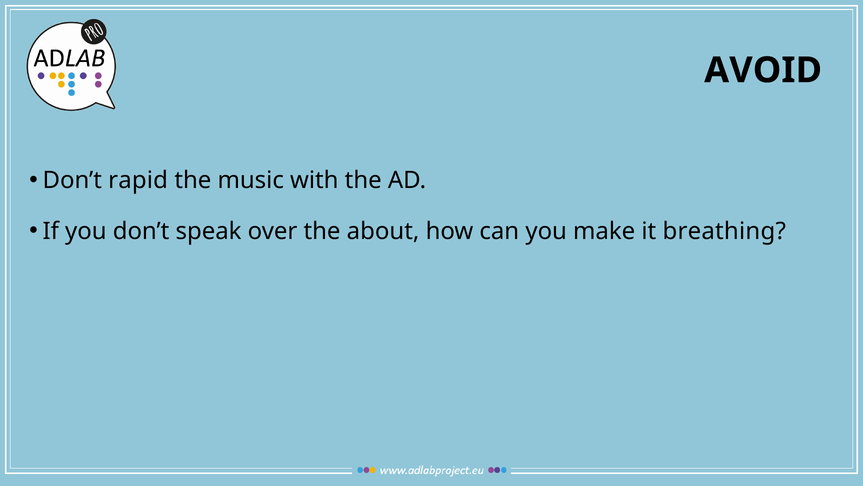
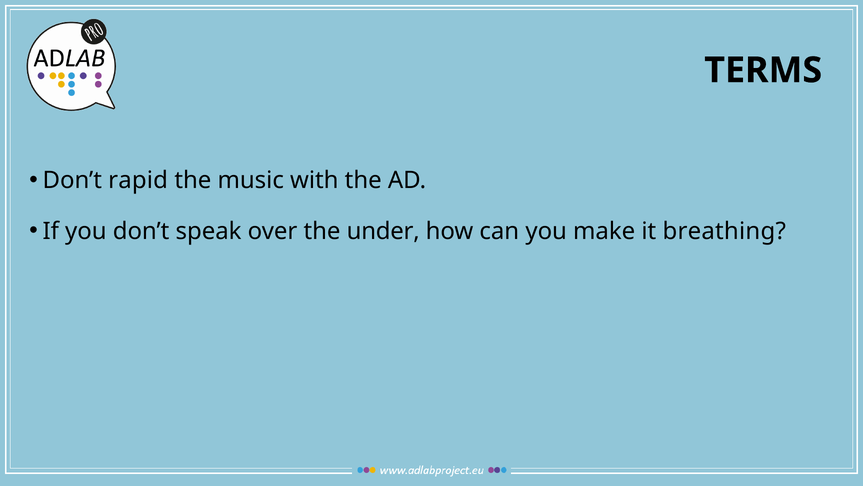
AVOID: AVOID -> TERMS (763, 70)
about: about -> under (383, 231)
